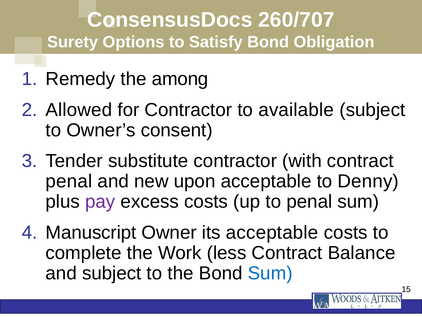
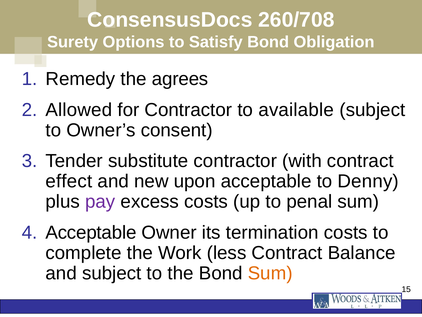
260/707: 260/707 -> 260/708 (296, 20)
among: among -> agrees (180, 79)
penal: penal -> effect (69, 181)
Manuscript: Manuscript -> Acceptable (91, 232)
its acceptable: acceptable -> termination (272, 232)
Sum colour: blue -> orange (270, 273)
